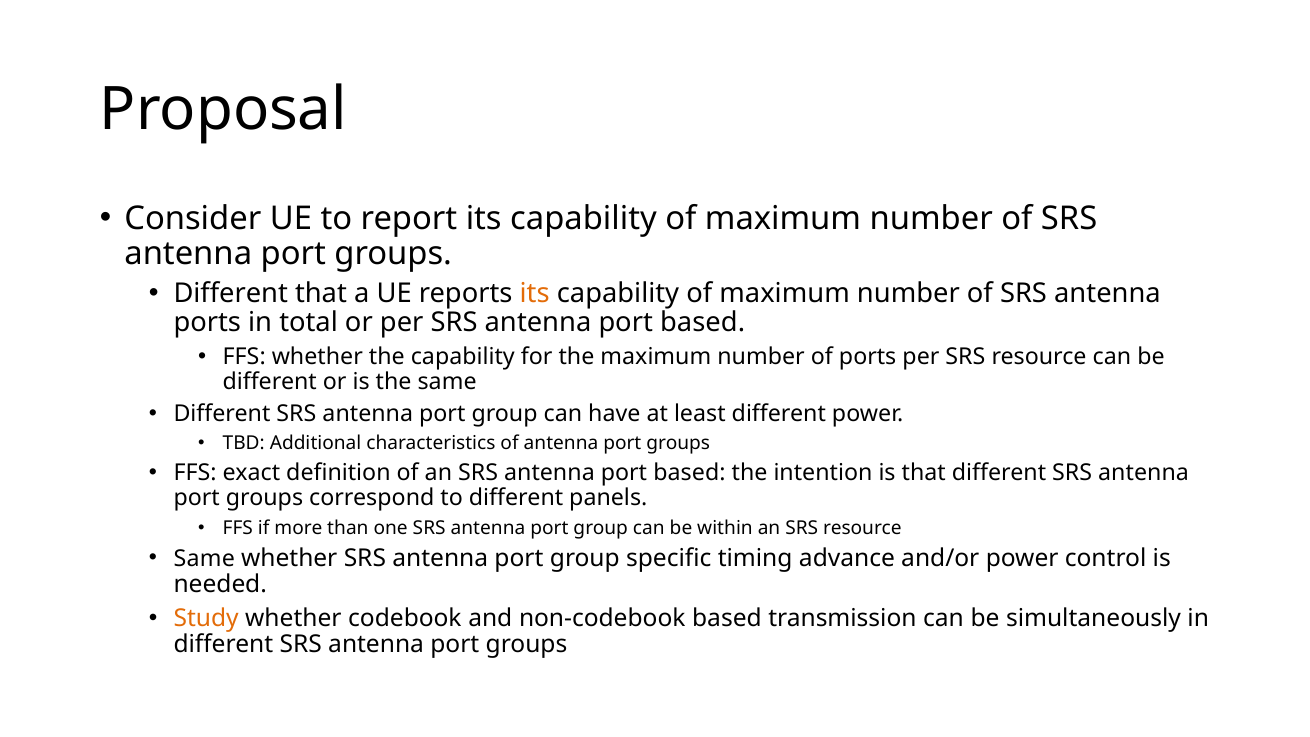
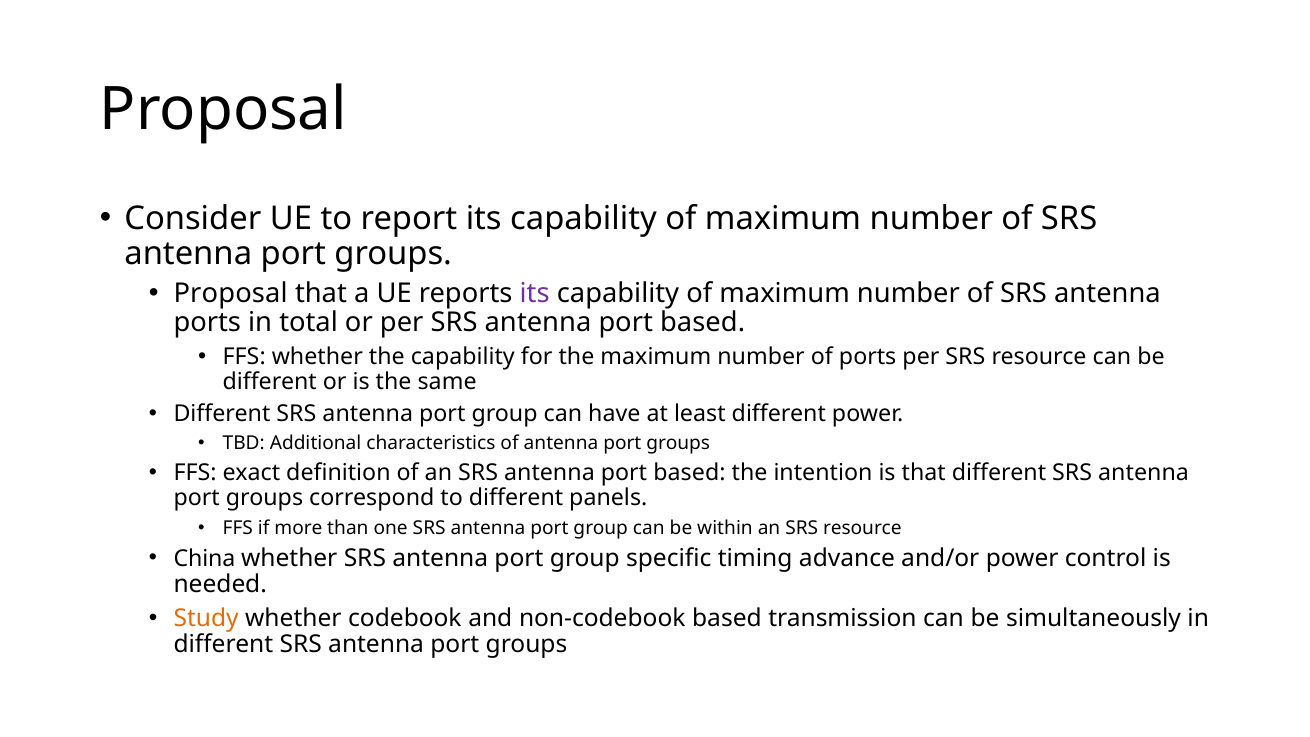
Different: Different -> Proposal (231, 293)
its colour: orange -> purple (535, 293)
Same: Same -> China (204, 559)
